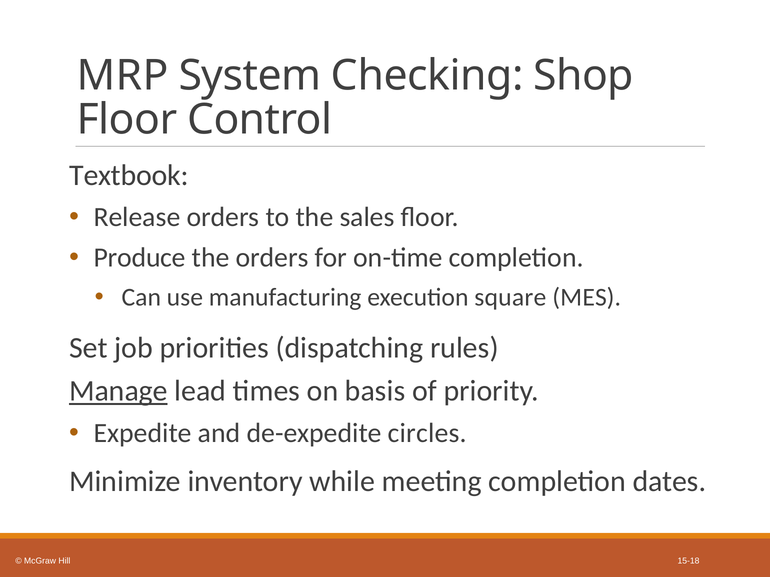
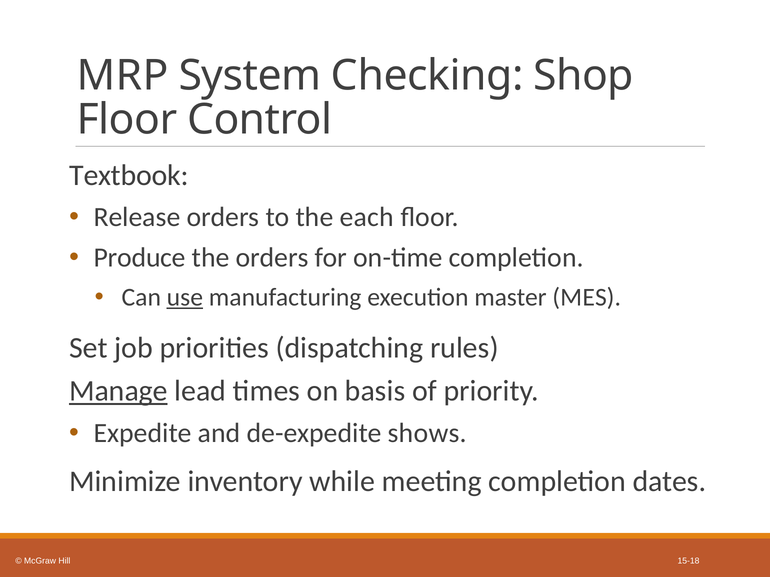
sales: sales -> each (367, 217)
use underline: none -> present (185, 298)
square: square -> master (510, 298)
circles: circles -> shows (427, 433)
